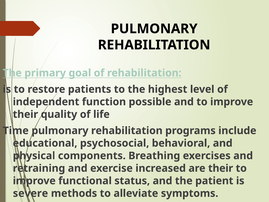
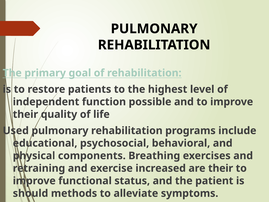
Time: Time -> Used (16, 130)
severe: severe -> should (30, 193)
